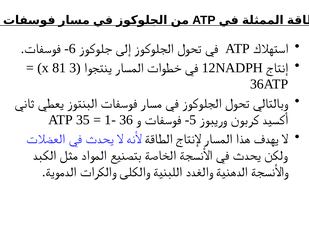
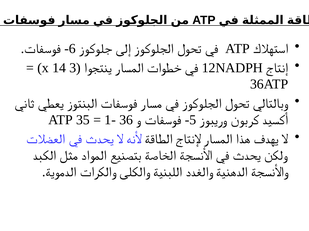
81: 81 -> 14 (59, 68)
